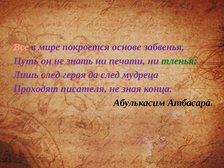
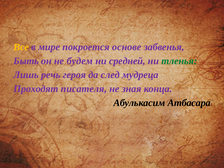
Все colour: pink -> yellow (21, 47)
Путь: Путь -> Быть (26, 61)
знать: знать -> будем (80, 61)
печати: печати -> средней (127, 61)
Лишь след: след -> речь (51, 75)
